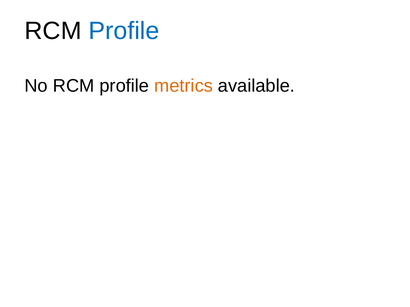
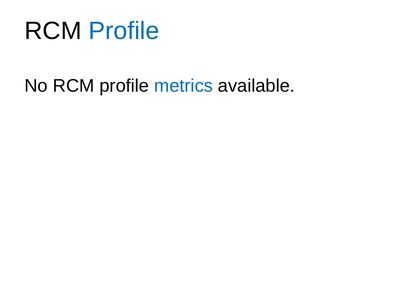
metrics colour: orange -> blue (184, 86)
